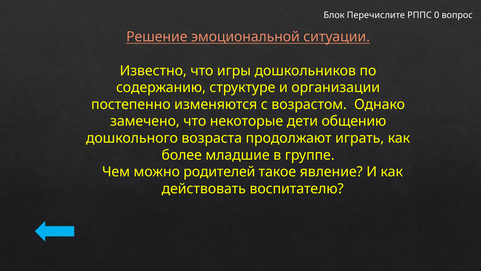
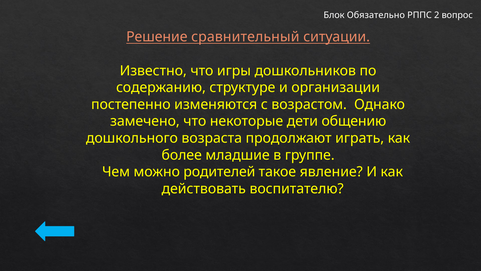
Перечислите: Перечислите -> Обязательно (376, 15)
0: 0 -> 2 (437, 15)
эмоциональной: эмоциональной -> сравнительный (245, 37)
